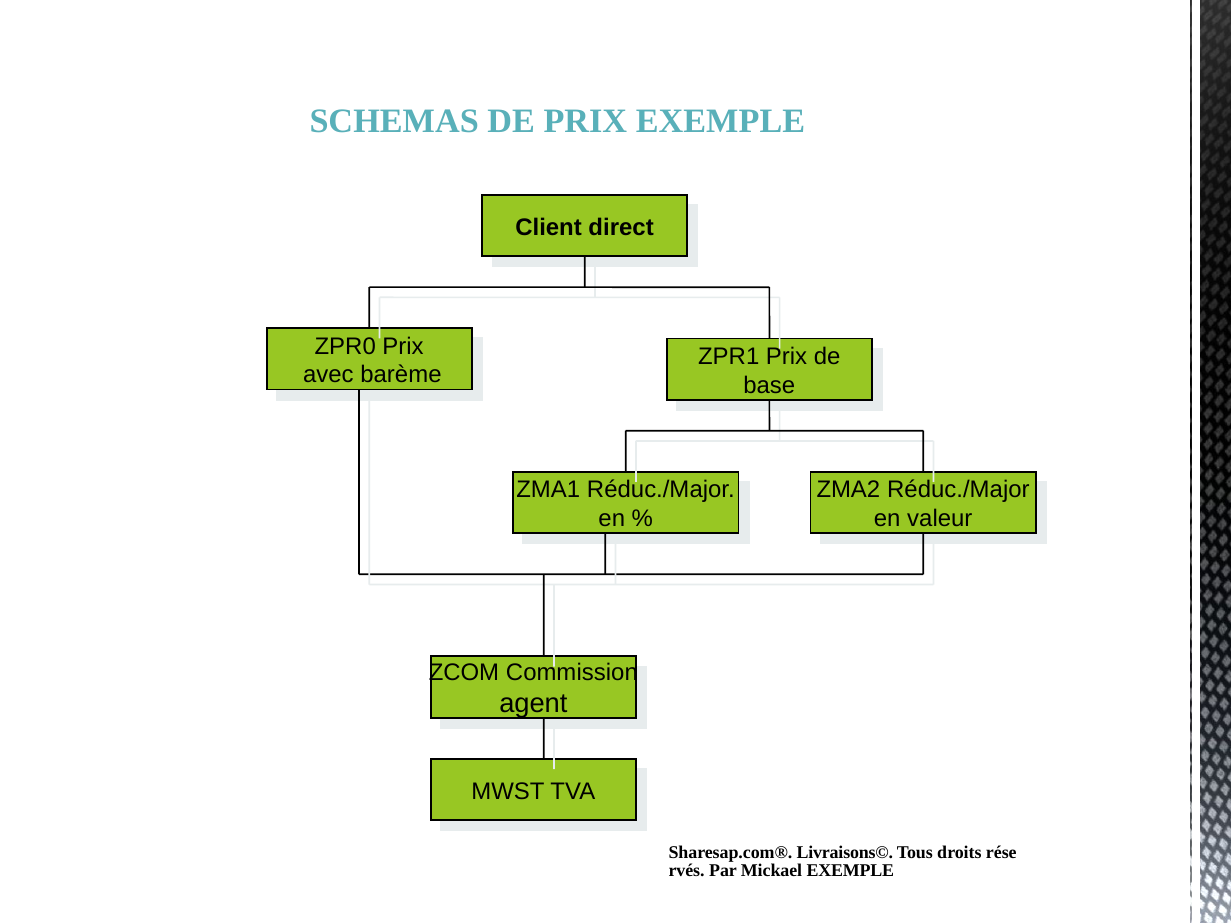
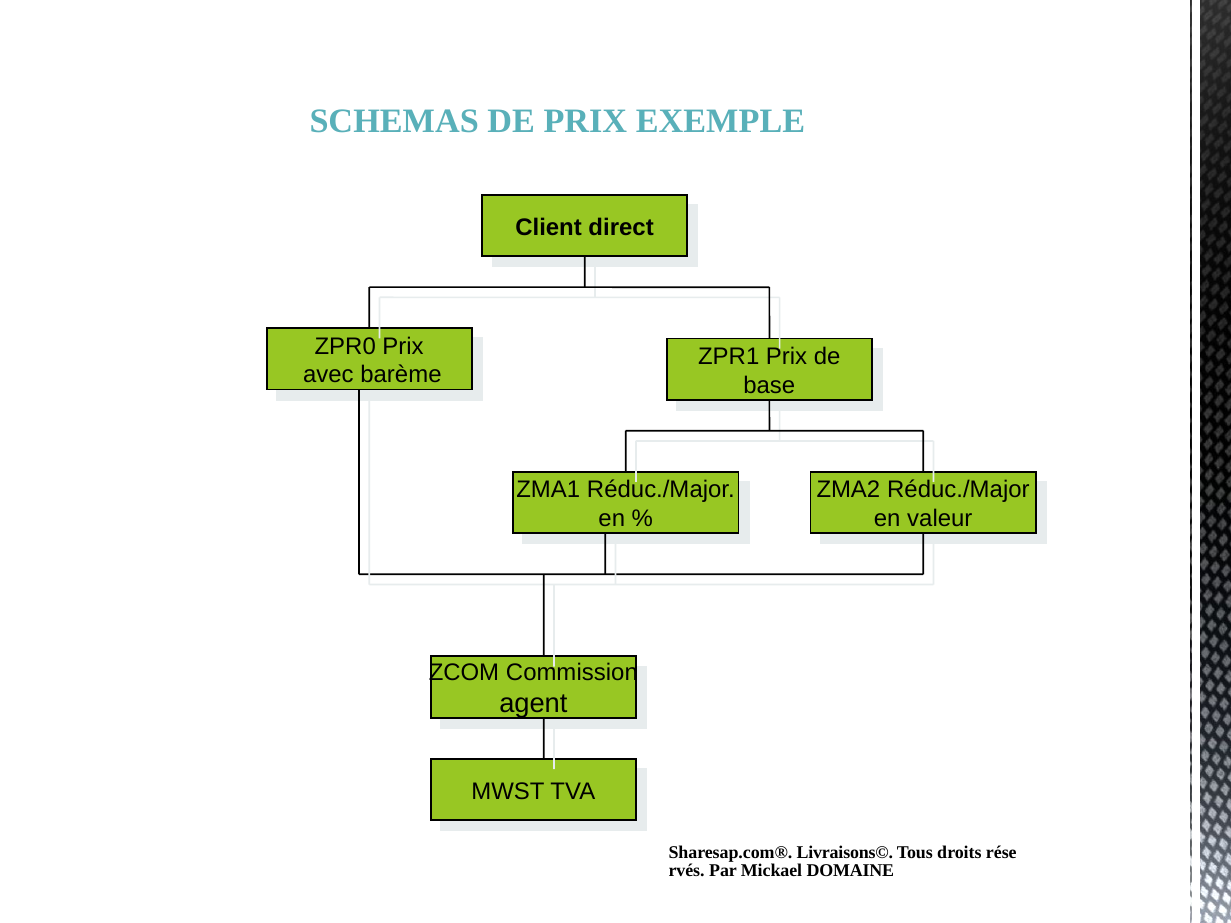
Mickael EXEMPLE: EXEMPLE -> DOMAINE (850, 870)
